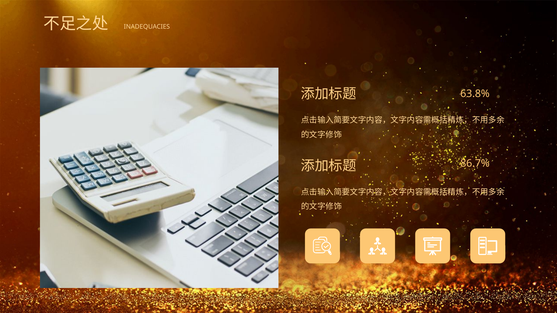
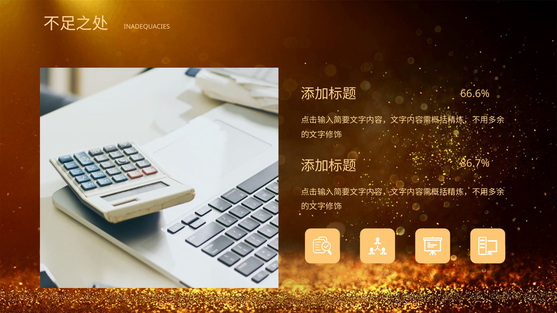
63.8%: 63.8% -> 66.6% (475, 94)
